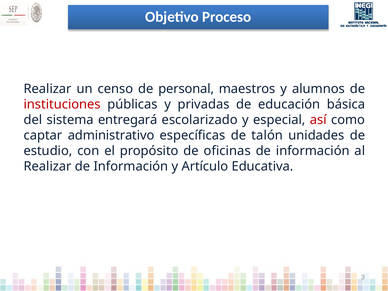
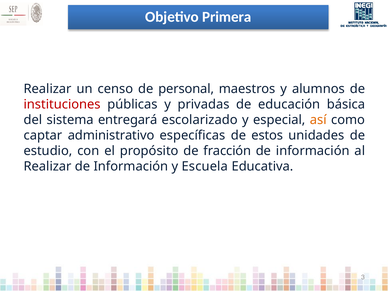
Proceso: Proceso -> Primera (227, 17)
así colour: red -> orange (318, 120)
talón: talón -> estos (267, 135)
oficinas: oficinas -> fracción (227, 151)
Artículo: Artículo -> Escuela (205, 166)
